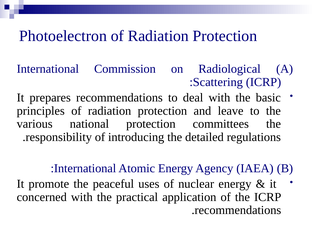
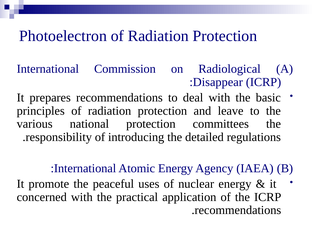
Scattering: Scattering -> Disappear (218, 82)
